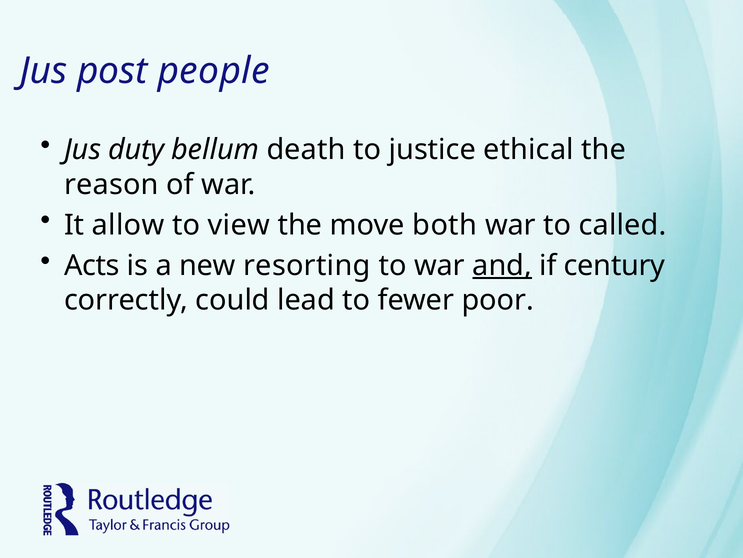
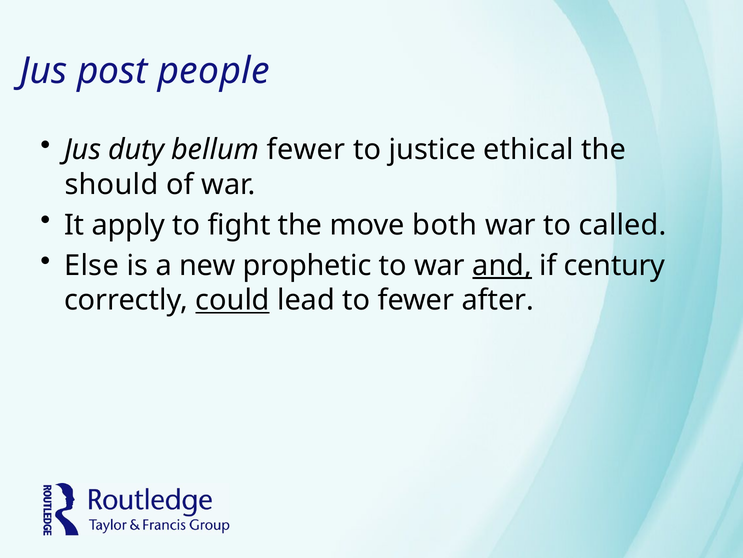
bellum death: death -> fewer (306, 150)
reason: reason -> should (111, 184)
allow: allow -> apply (128, 225)
view: view -> fight (239, 225)
Acts: Acts -> Else (92, 265)
resorting: resorting -> prophetic (307, 265)
could underline: none -> present (233, 300)
poor: poor -> after (498, 300)
